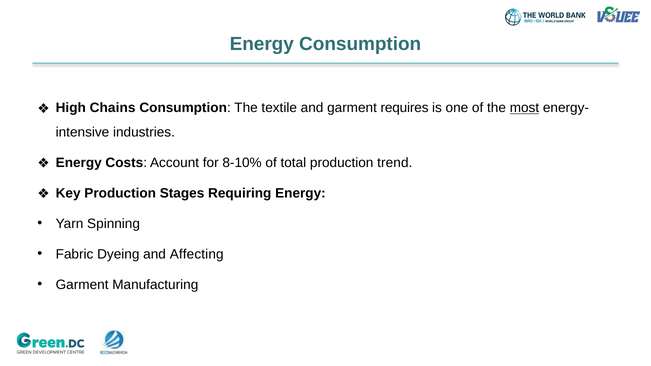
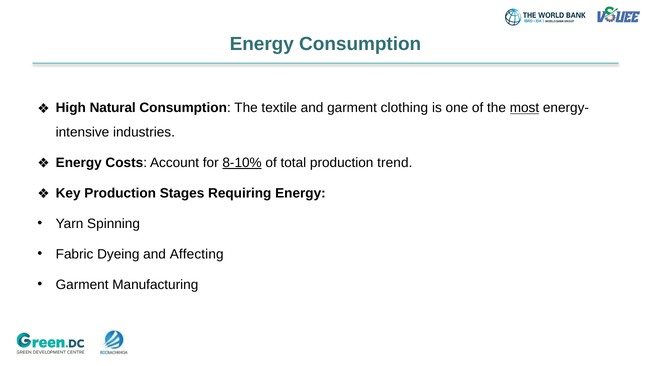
Chains: Chains -> Natural (113, 108)
requires: requires -> clothing (404, 108)
8-10% underline: none -> present (242, 163)
